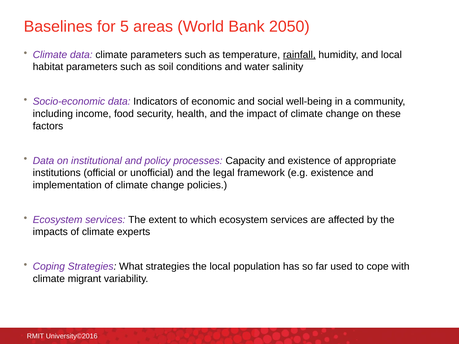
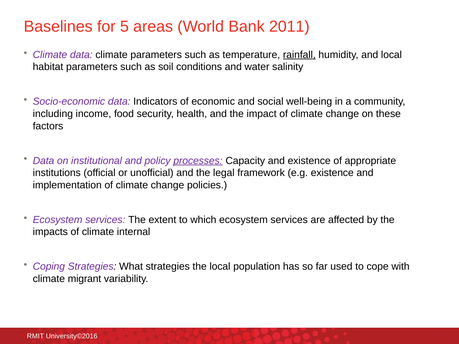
2050: 2050 -> 2011 (289, 27)
processes underline: none -> present (198, 161)
experts: experts -> internal (134, 232)
